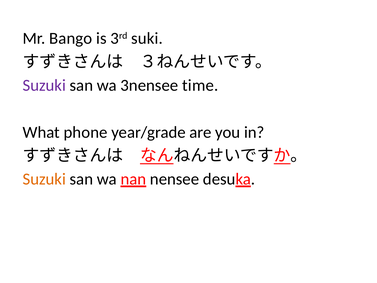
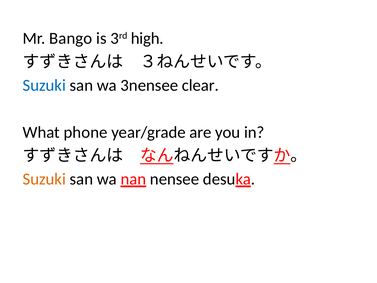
suki: suki -> high (147, 38)
Suzuki colour: purple -> blue (44, 85)
time: time -> clear (200, 85)
